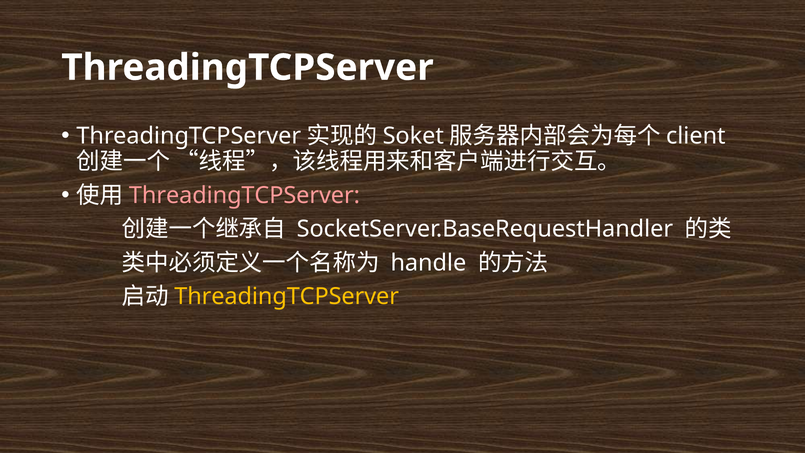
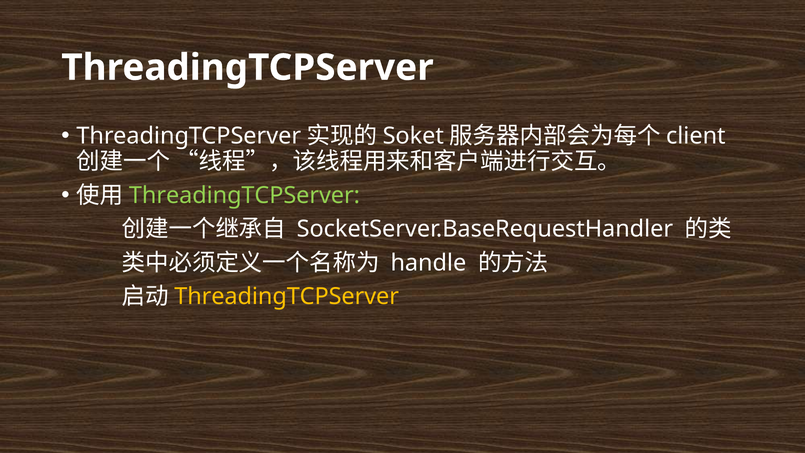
ThreadingTCPServer colour: pink -> light green (244, 195)
